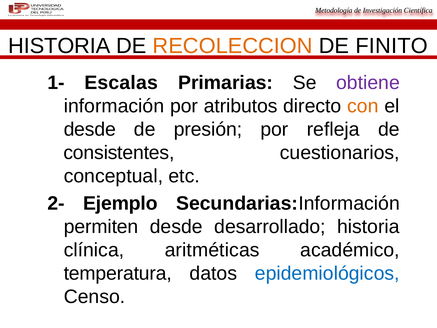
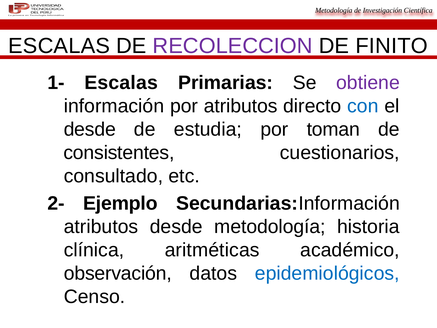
HISTORIA: HISTORIA -> ESCALAS (59, 46)
RECOLECCION colour: orange -> purple (233, 46)
con colour: orange -> blue (363, 106)
presión: presión -> estudia (208, 129)
refleja: refleja -> toman (333, 129)
conceptual: conceptual -> consultado (113, 176)
permiten: permiten -> atributos (101, 226)
desde desarrollado: desarrollado -> metodología (270, 226)
temperatura: temperatura -> observación (118, 273)
